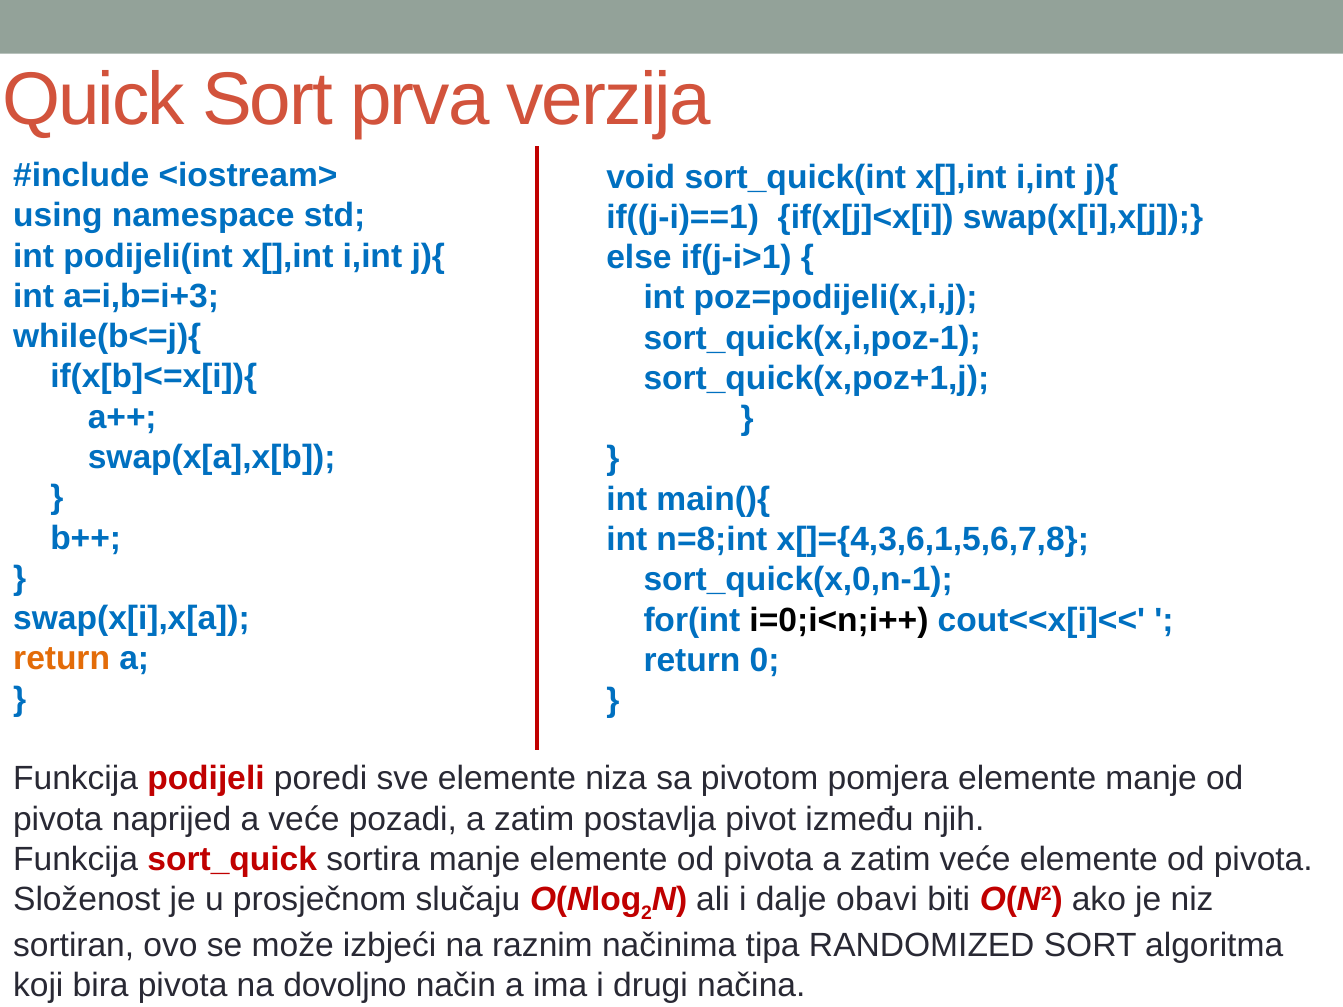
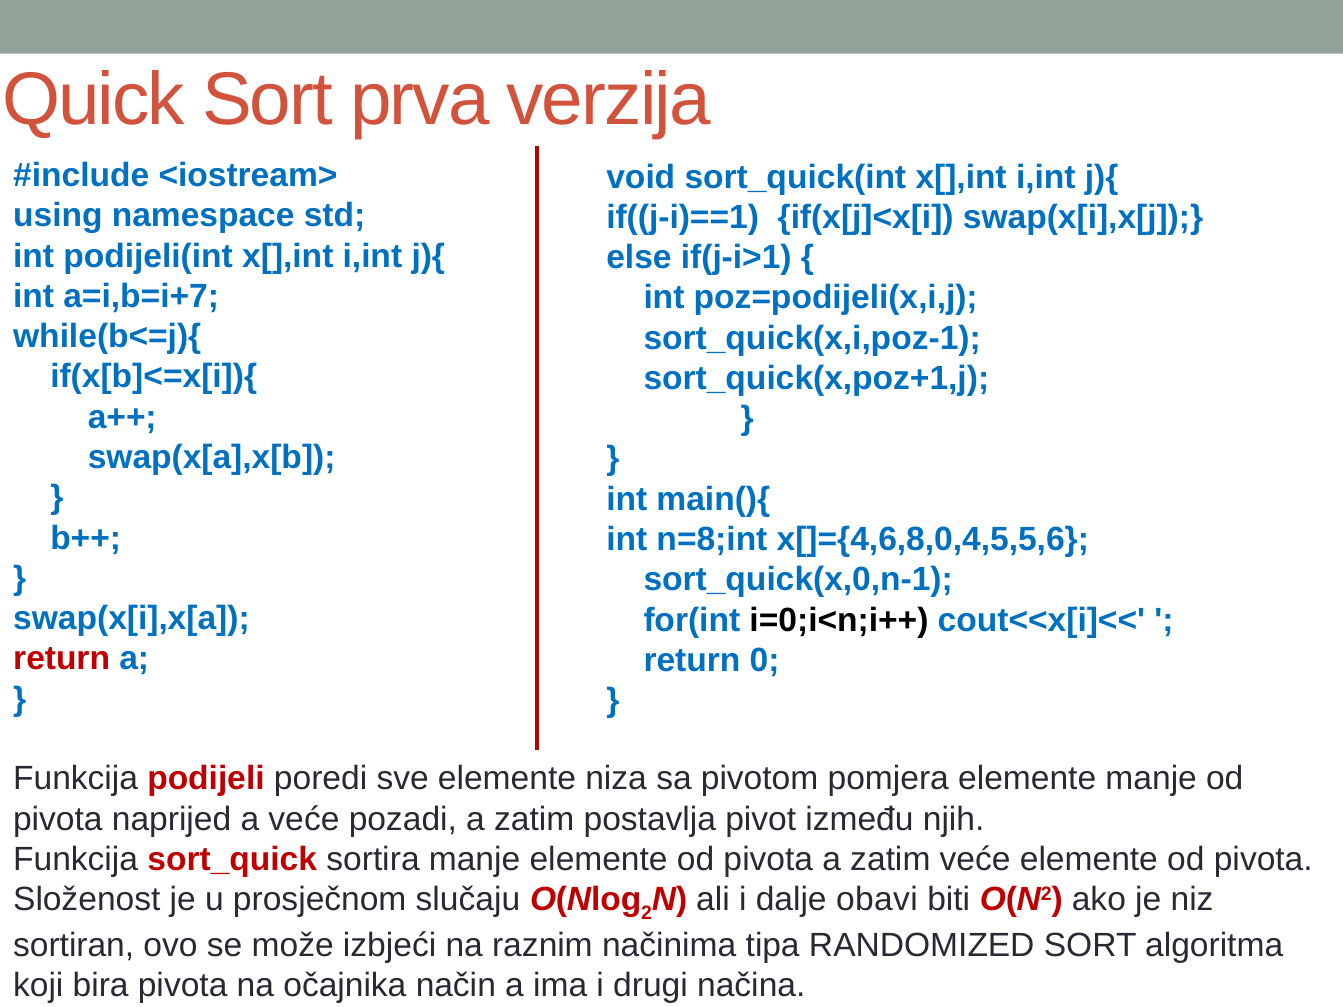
a=i,b=i+3: a=i,b=i+3 -> a=i,b=i+7 (141, 296)
x[]={4,3,6,1,5,6,7,8: x[]={4,3,6,1,5,6,7,8 -> x[]={4,6,8,0,4,5,5,6 (933, 540)
return colour: orange -> red (62, 659)
dovoljno: dovoljno -> očajnika (345, 986)
